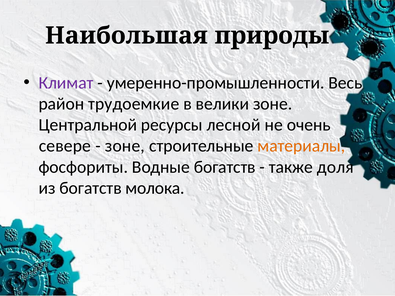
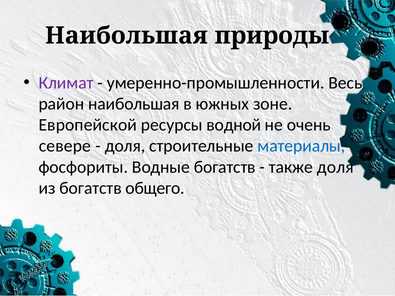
район трудоемкие: трудоемкие -> наибольшая (134, 104)
велики: велики -> южных (222, 104)
Центральной: Центральной -> Европейской (88, 125)
лесной: лесной -> водной (234, 125)
зоне: зоне -> доля (125, 146)
материалы colour: orange -> blue (301, 146)
молока: молока -> общего (155, 188)
